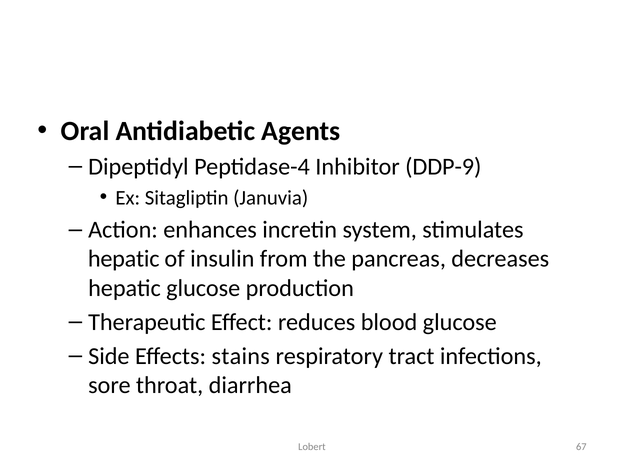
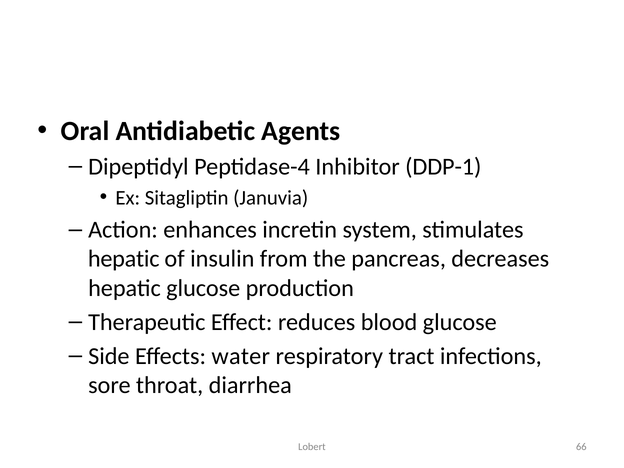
DDP-9: DDP-9 -> DDP-1 (443, 167)
stains: stains -> water (241, 356)
67: 67 -> 66 (581, 447)
